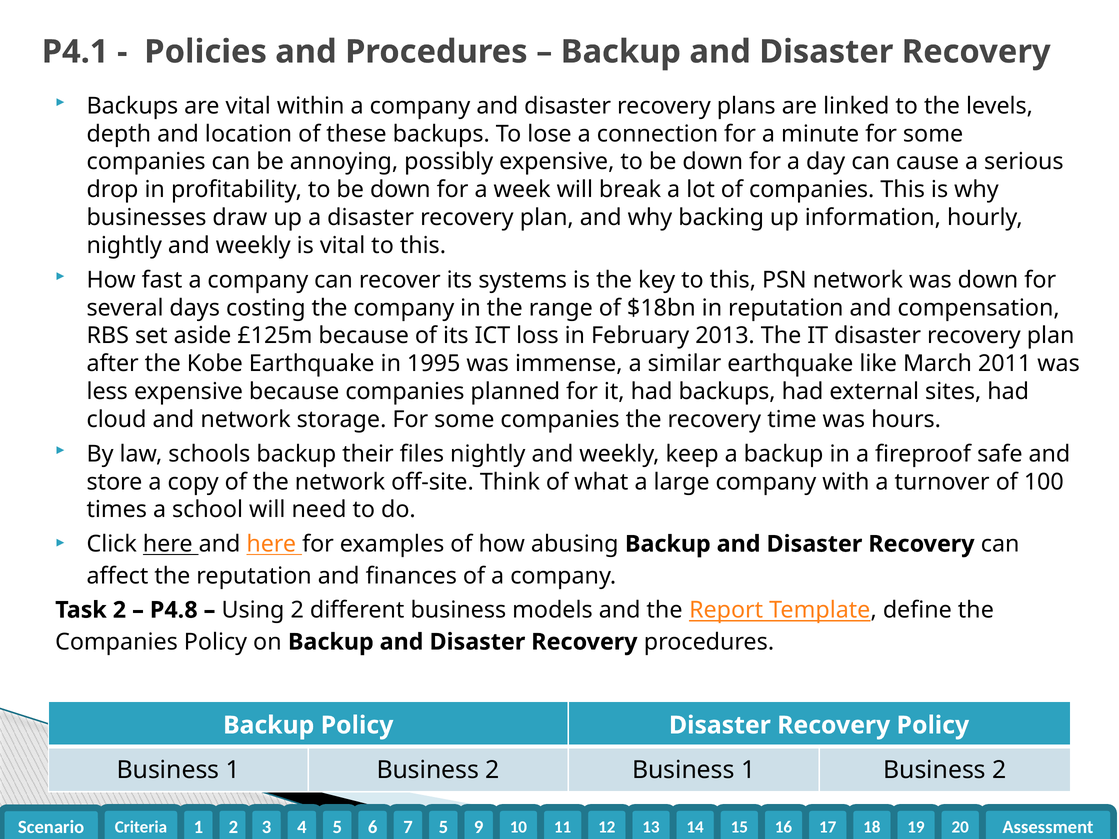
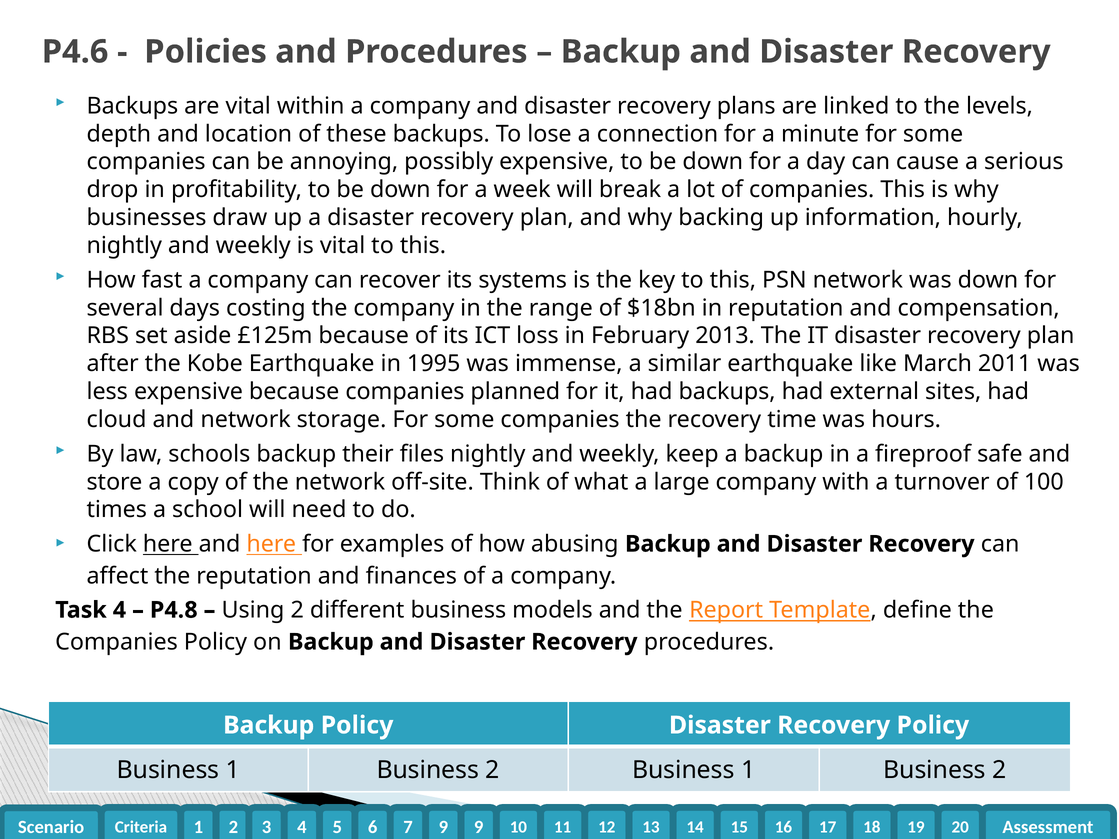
P4.1: P4.1 -> P4.6 (75, 52)
Task 2: 2 -> 4 (119, 610)
5: 5 -> 9 (443, 827)
